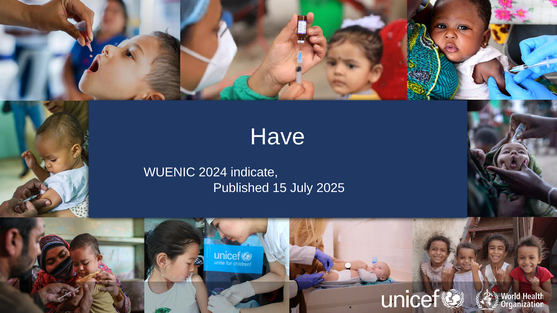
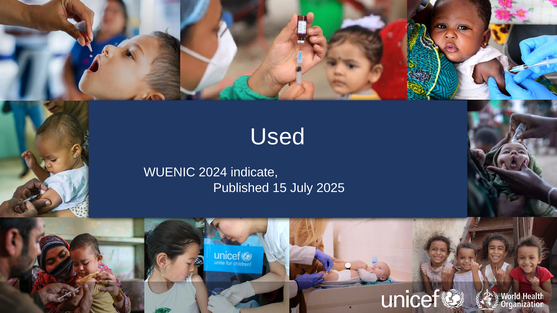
Have: Have -> Used (278, 137)
